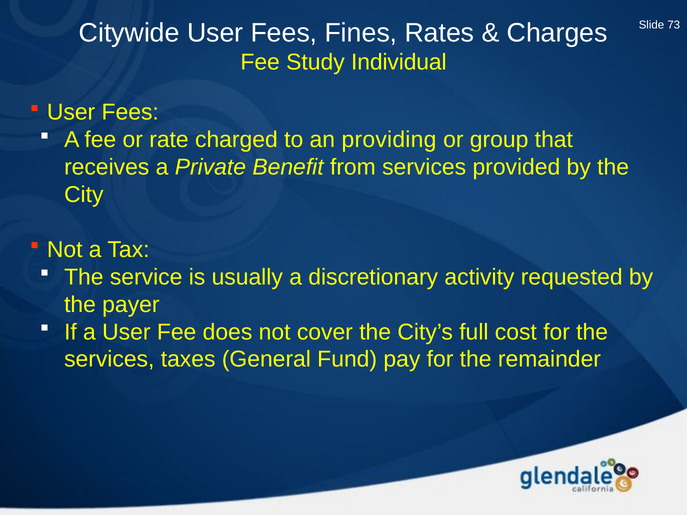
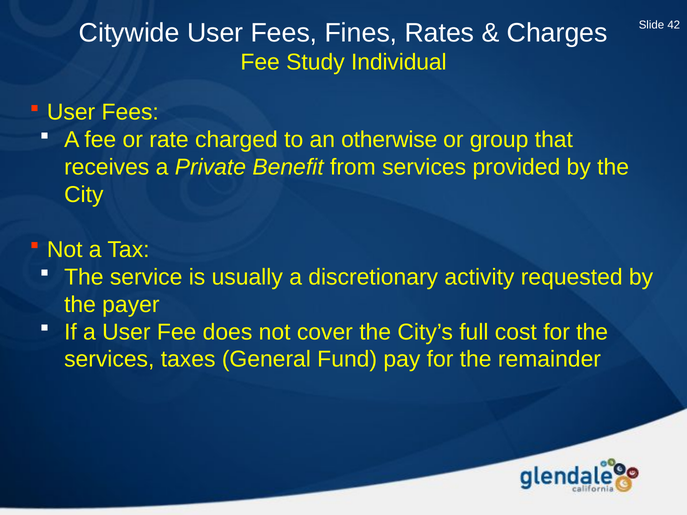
73: 73 -> 42 (674, 25)
providing: providing -> otherwise (389, 140)
